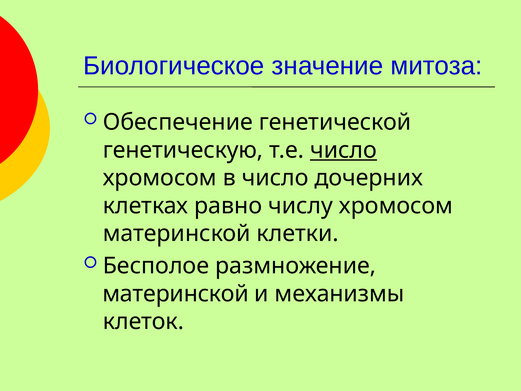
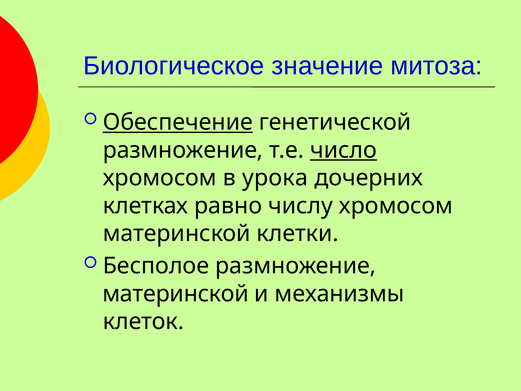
Обеспечение underline: none -> present (178, 122)
генетическую: генетическую -> размножение (183, 150)
в число: число -> урока (275, 178)
